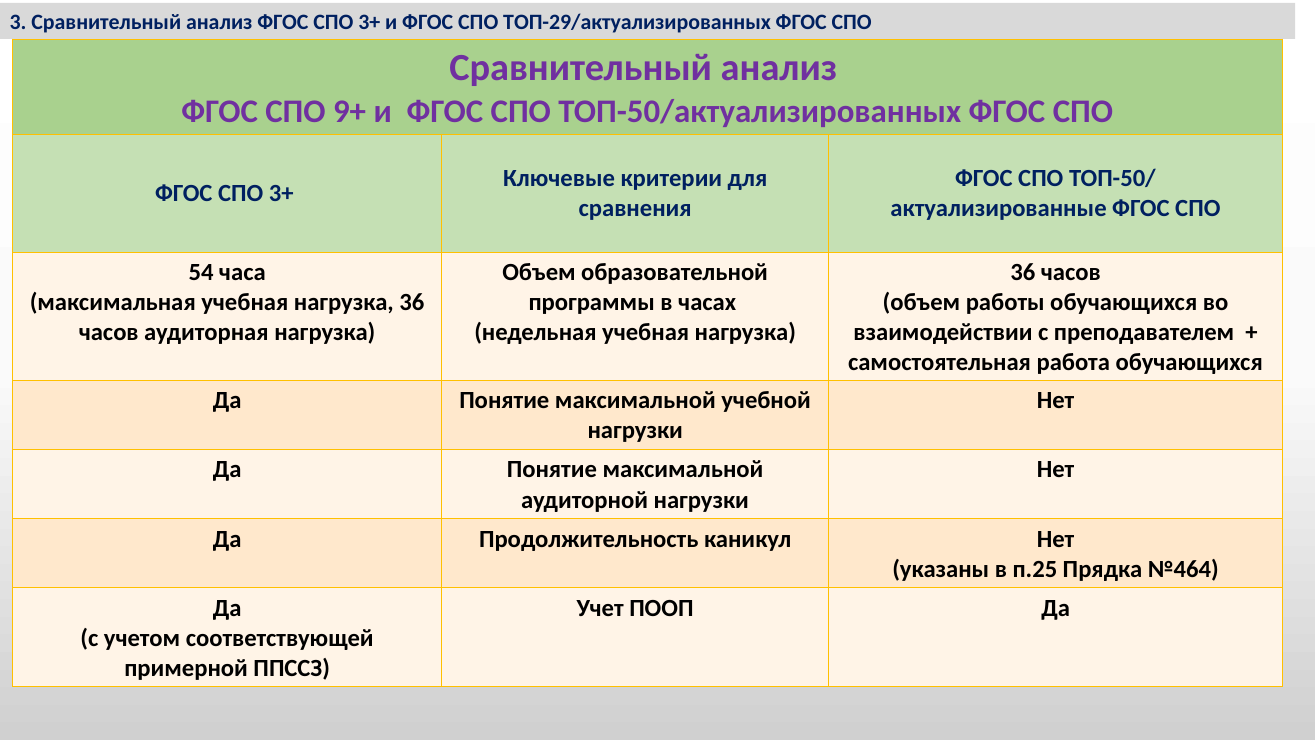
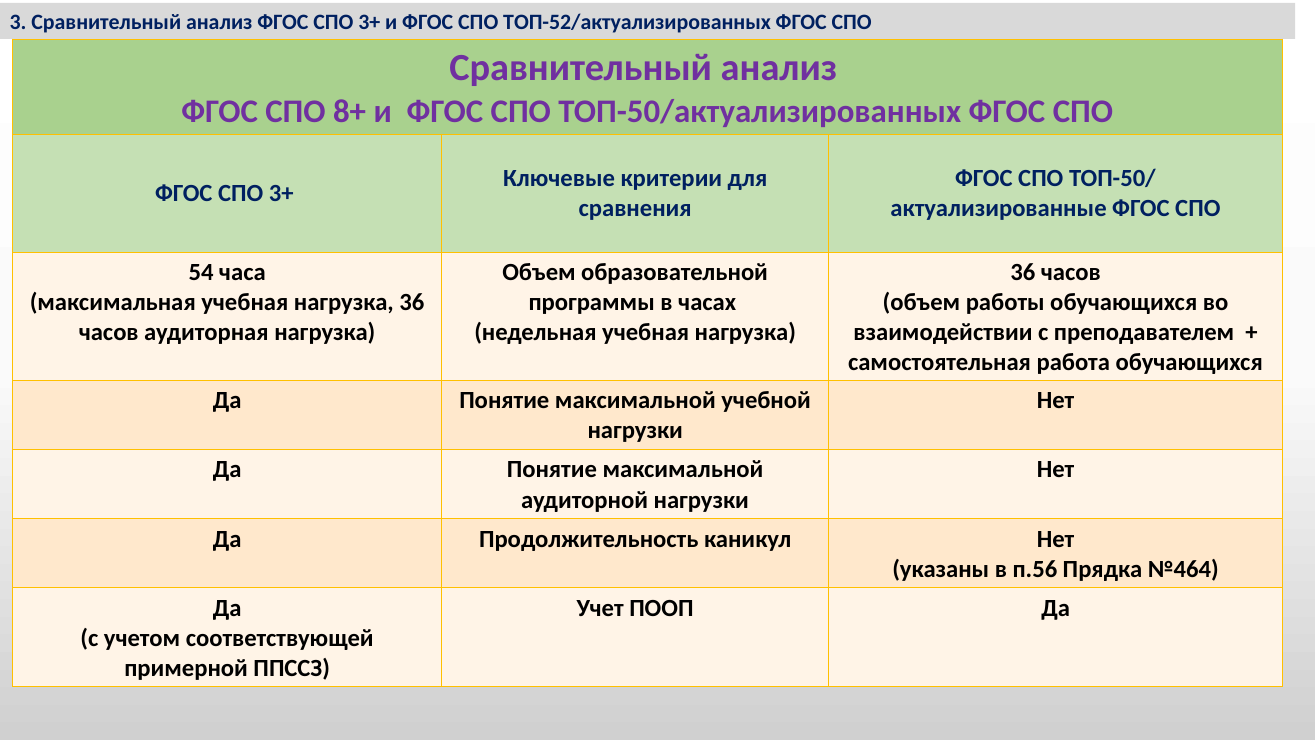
ТОП-29/актуализированных: ТОП-29/актуализированных -> ТОП-52/актуализированных (637, 22)
9+: 9+ -> 8+ (350, 111)
п.25: п.25 -> п.56 (1035, 569)
